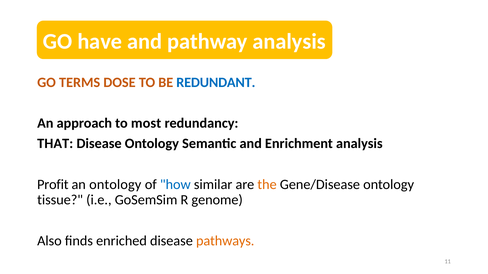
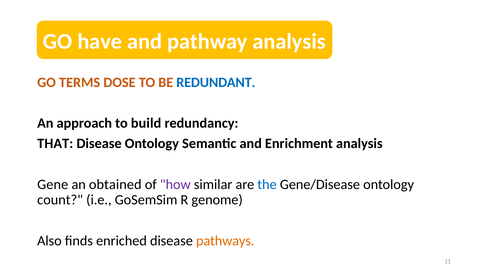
most: most -> build (146, 123)
Profit: Profit -> Gene (53, 185)
an ontology: ontology -> obtained (115, 185)
how colour: blue -> purple (175, 185)
the colour: orange -> blue (267, 185)
tissue: tissue -> count (60, 200)
